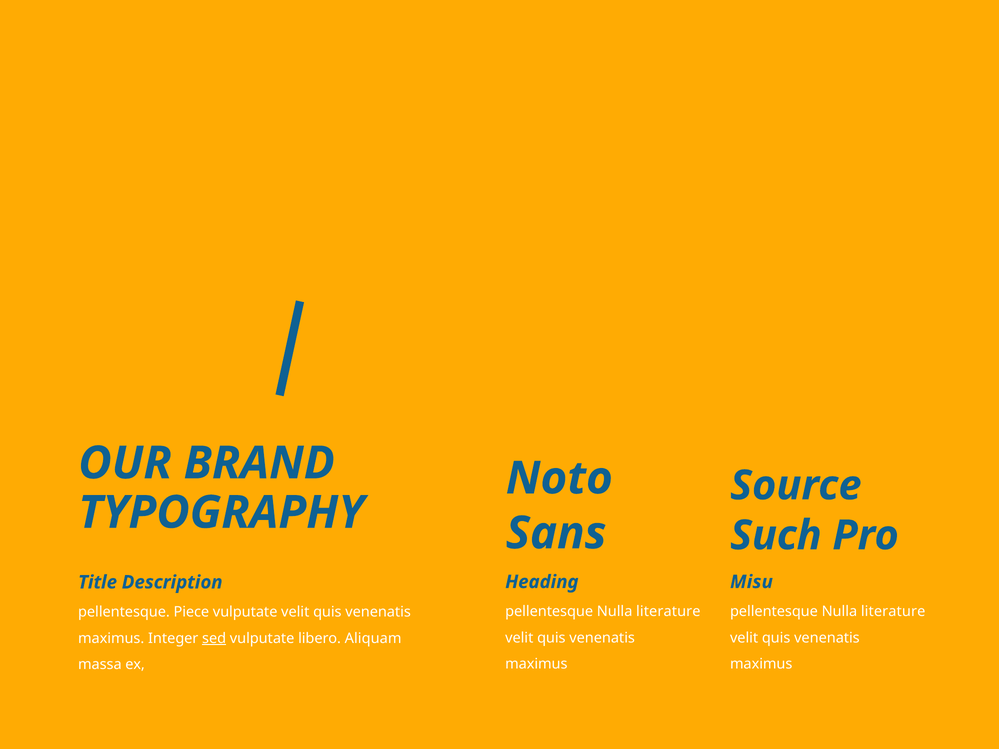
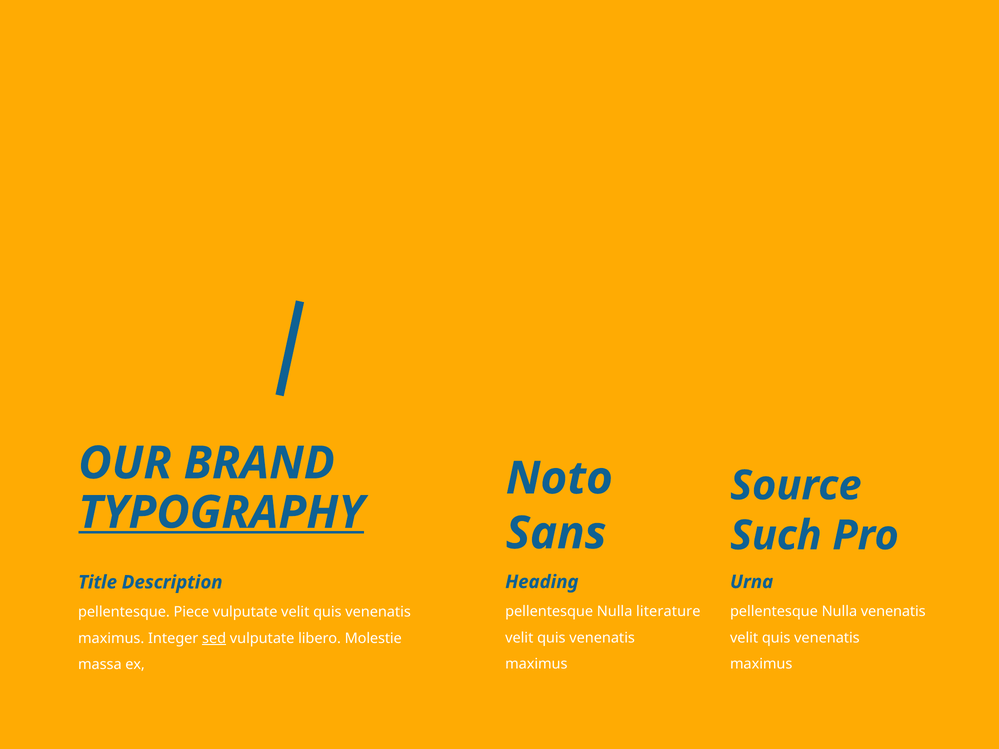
TYPOGRAPHY underline: none -> present (221, 513)
Misu: Misu -> Urna (752, 582)
literature: literature -> venenatis (893, 612)
Aliquam: Aliquam -> Molestie (373, 638)
